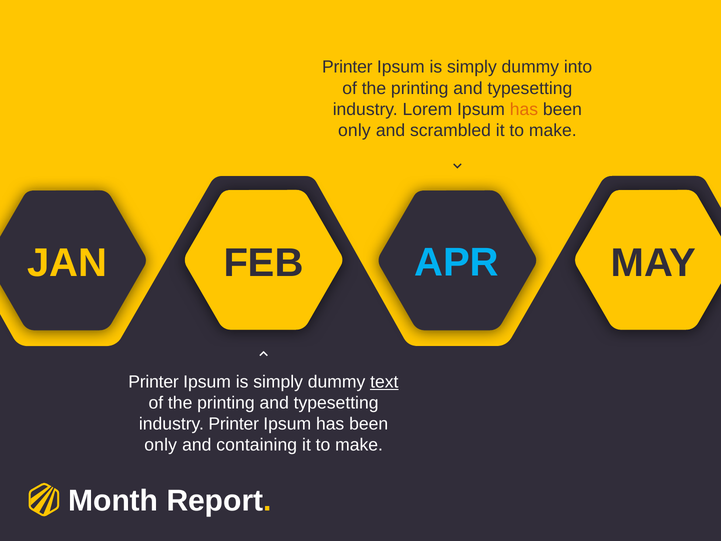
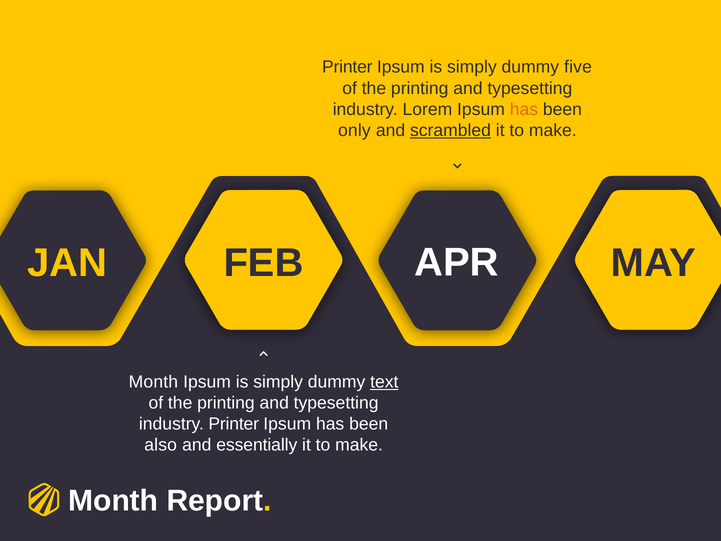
into: into -> five (578, 67)
scrambled underline: none -> present (451, 130)
APR colour: light blue -> white (457, 262)
Printer: Printer -> Month (153, 382)
only: only -> also (161, 445)
containing: containing -> essentially (257, 445)
